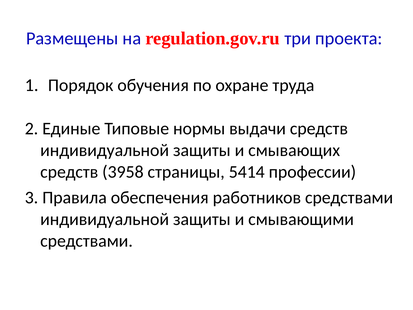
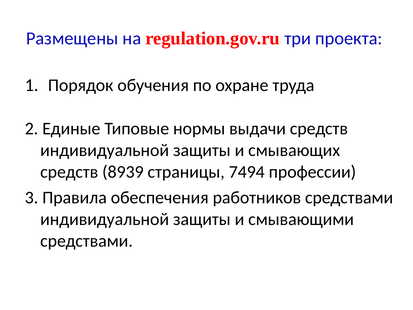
3958: 3958 -> 8939 (123, 172)
5414: 5414 -> 7494 (247, 172)
